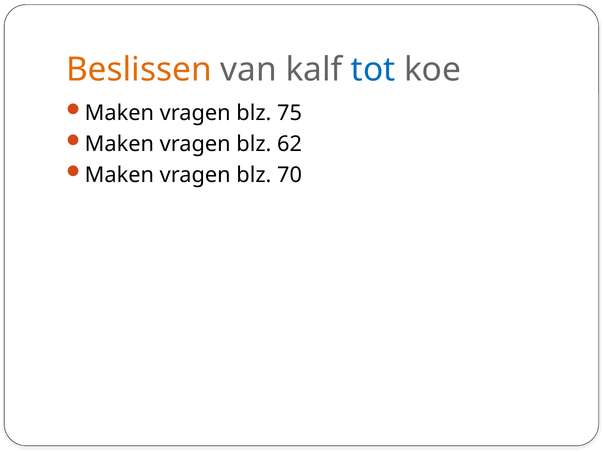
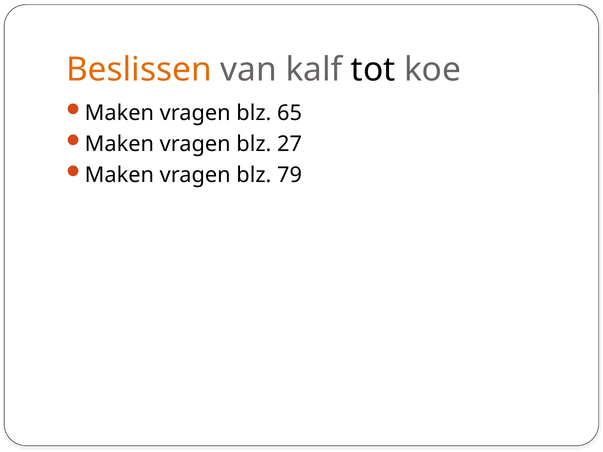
tot colour: blue -> black (373, 70)
75: 75 -> 65 (290, 113)
62: 62 -> 27 (290, 144)
70: 70 -> 79 (290, 175)
